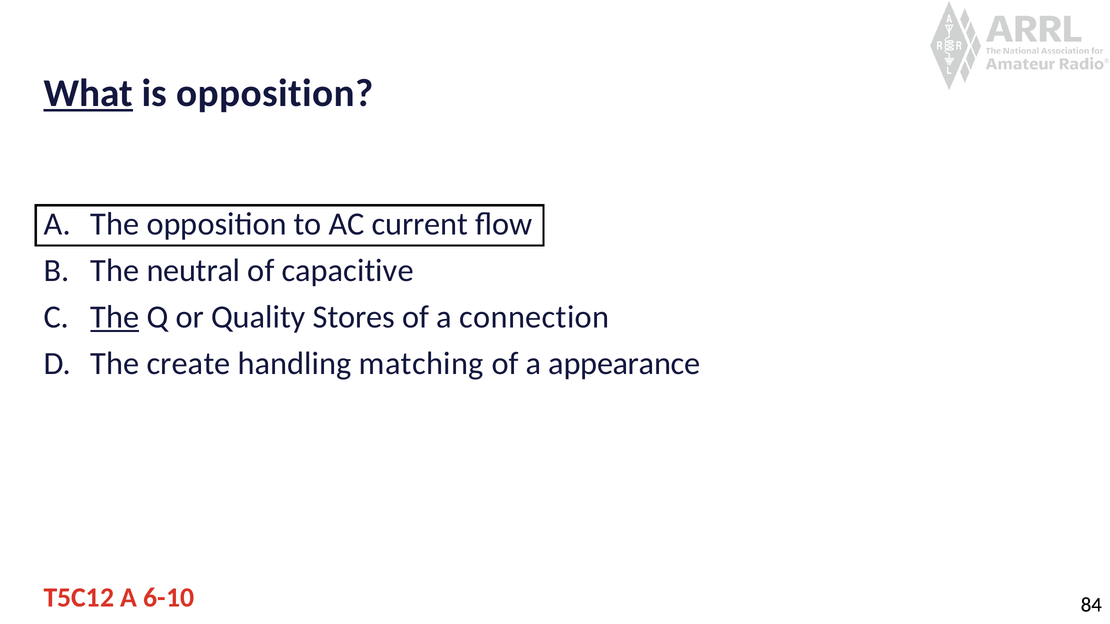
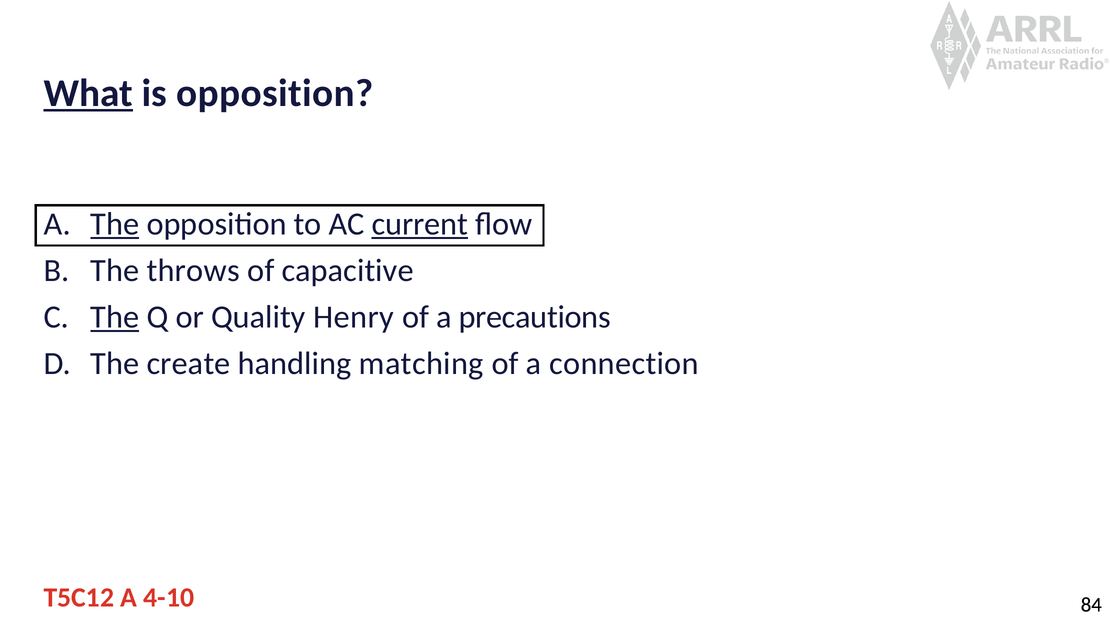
The underline: none -> present (115, 224)
current underline: none -> present (420, 224)
neutral: neutral -> throws (193, 271)
Stores: Stores -> Henry (354, 317)
connection: connection -> precautions (535, 317)
appearance: appearance -> connection (624, 364)
6-10: 6-10 -> 4-10 (169, 598)
